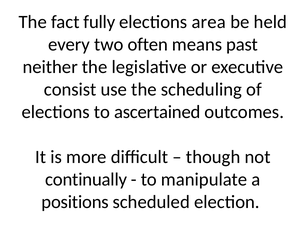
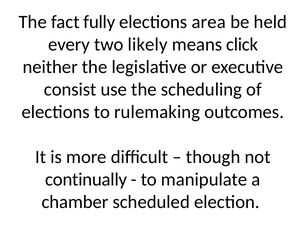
often: often -> likely (148, 44)
past: past -> click (242, 44)
ascertained: ascertained -> rulemaking (157, 112)
positions: positions -> chamber (75, 201)
